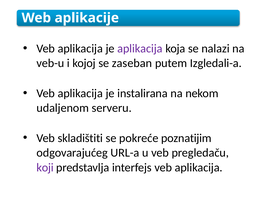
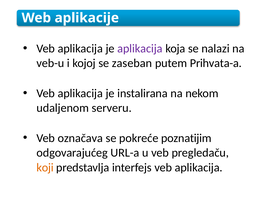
Izgledali-a: Izgledali-a -> Prihvata-a (216, 63)
skladištiti: skladištiti -> označava (80, 138)
koji colour: purple -> orange (45, 168)
